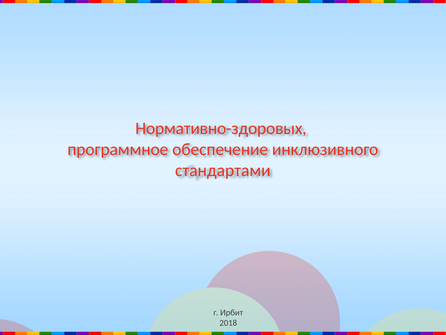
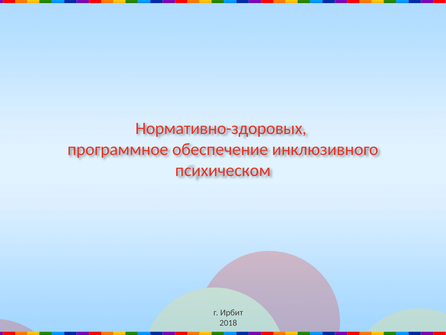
стандартами: стандартами -> психическом (223, 170)
